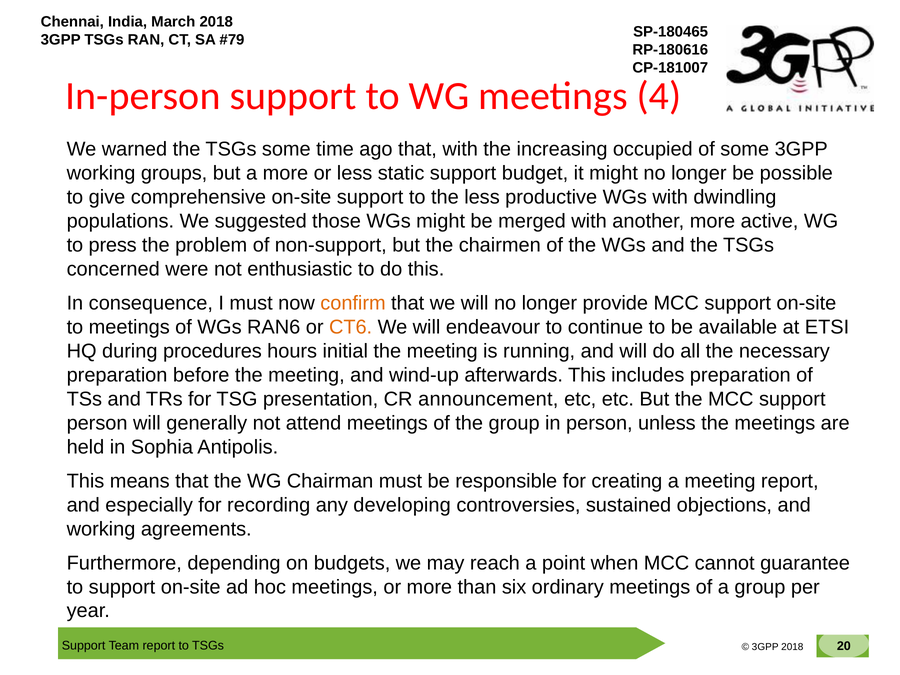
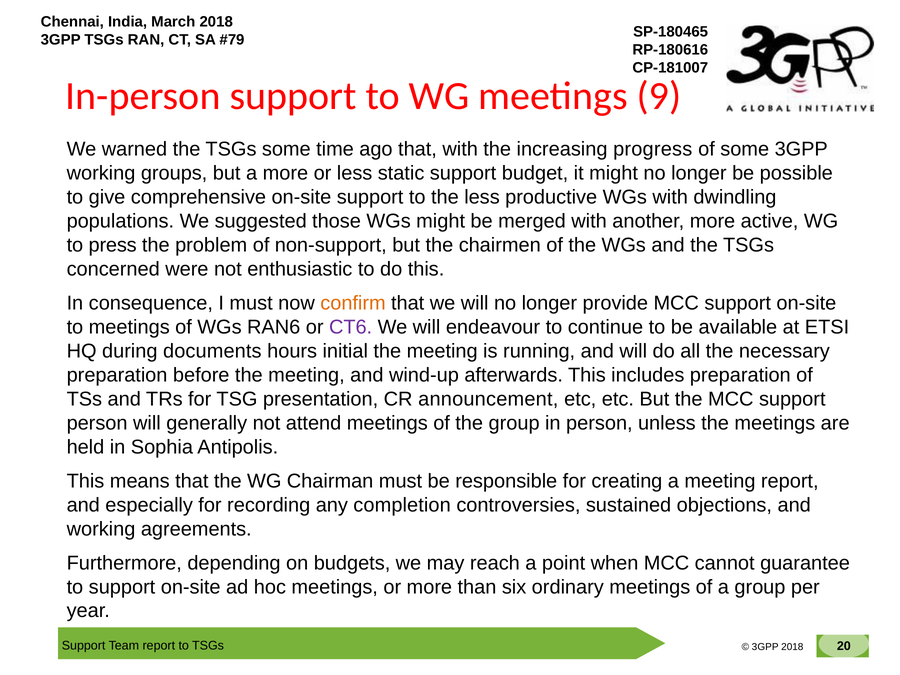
4: 4 -> 9 (659, 96)
occupied: occupied -> progress (653, 149)
CT6 colour: orange -> purple (351, 327)
procedures: procedures -> documents (212, 351)
developing: developing -> completion (402, 505)
